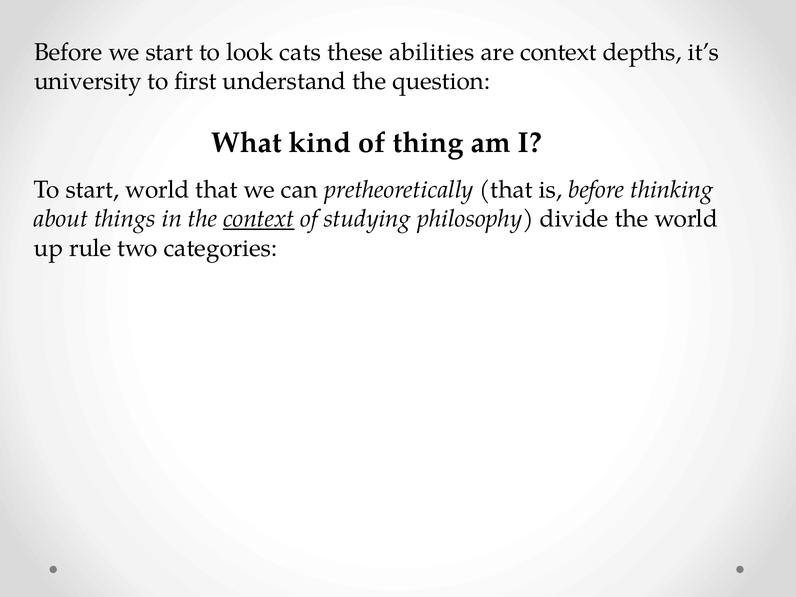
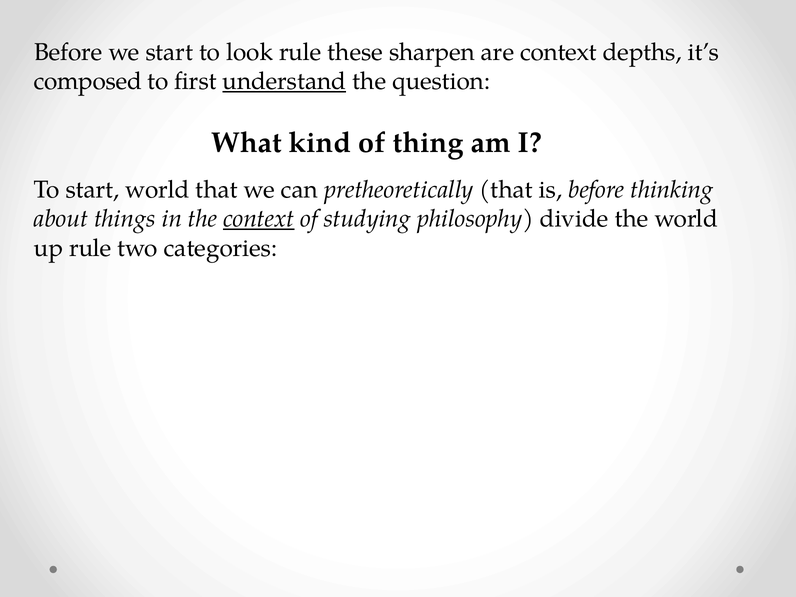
look cats: cats -> rule (300, 52)
abilities: abilities -> sharpen (432, 52)
university: university -> composed (88, 81)
understand underline: none -> present (284, 81)
